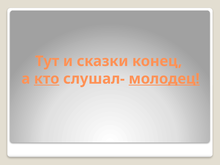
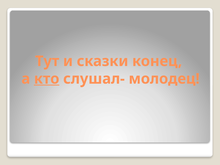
молодец underline: present -> none (164, 79)
